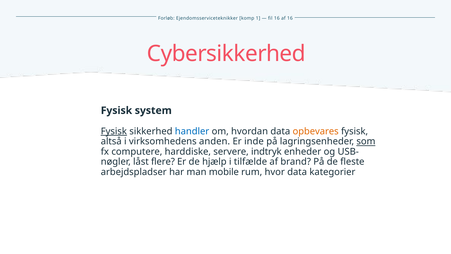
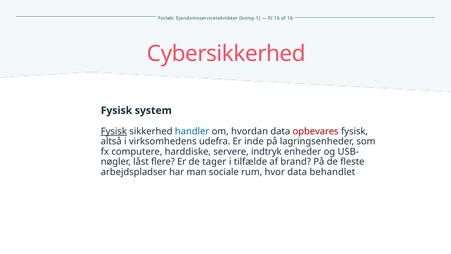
opbevares colour: orange -> red (316, 131)
anden: anden -> udefra (215, 141)
som underline: present -> none (366, 141)
hjælp: hjælp -> tager (214, 162)
mobile: mobile -> sociale (224, 172)
kategorier: kategorier -> behandlet (332, 172)
